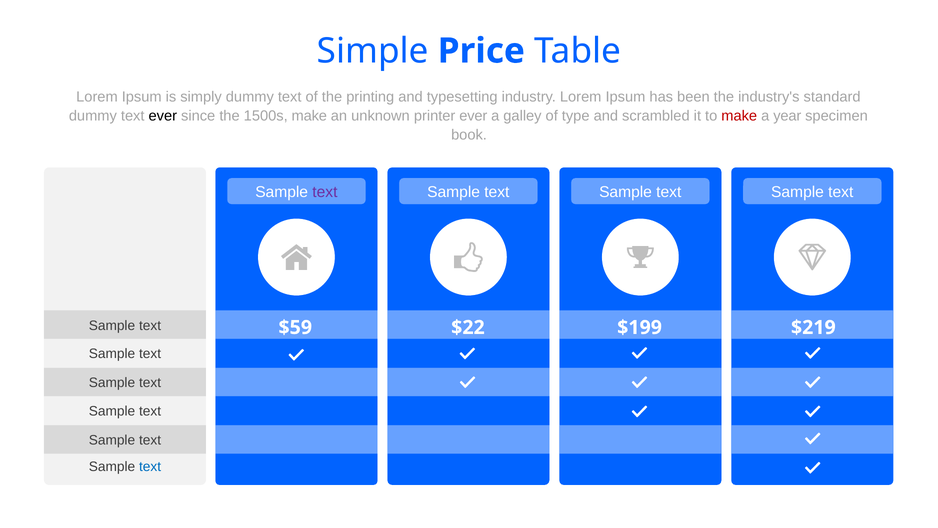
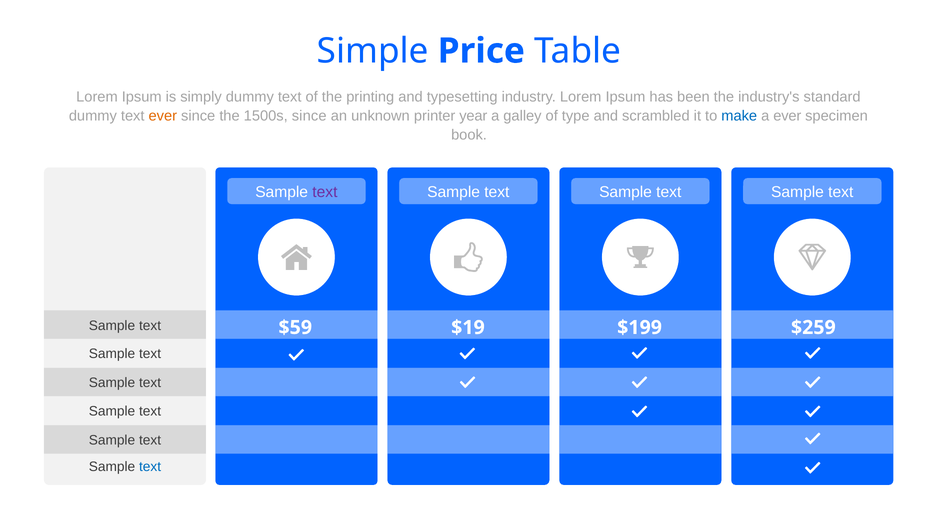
ever colour: black -> orange (163, 116)
1500s make: make -> since (309, 116)
printer ever: ever -> year (473, 116)
make colour: red -> blue (739, 116)
a year: year -> ever (787, 116)
$22: $22 -> $19 (468, 327)
$219: $219 -> $259 (813, 327)
